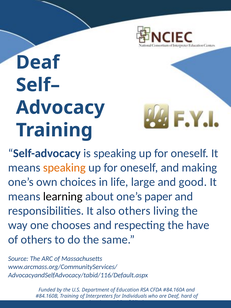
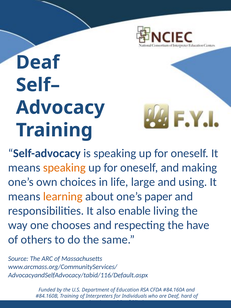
good: good -> using (193, 182)
learning colour: black -> orange (63, 196)
also others: others -> enable (135, 211)
